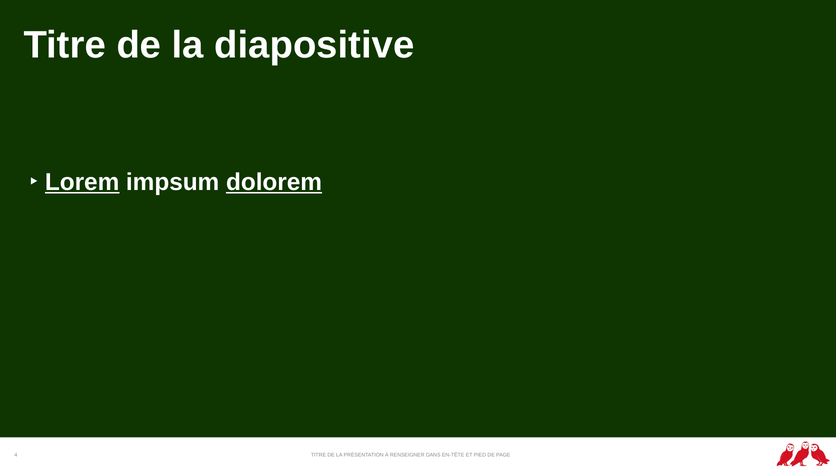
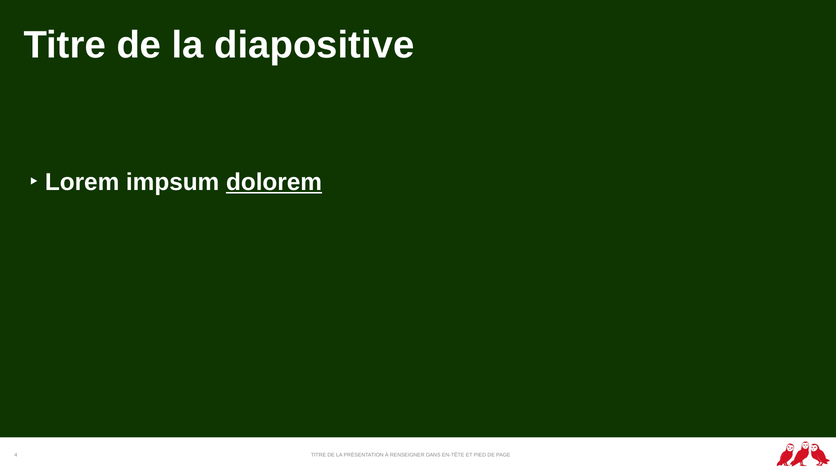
Lorem underline: present -> none (82, 182)
